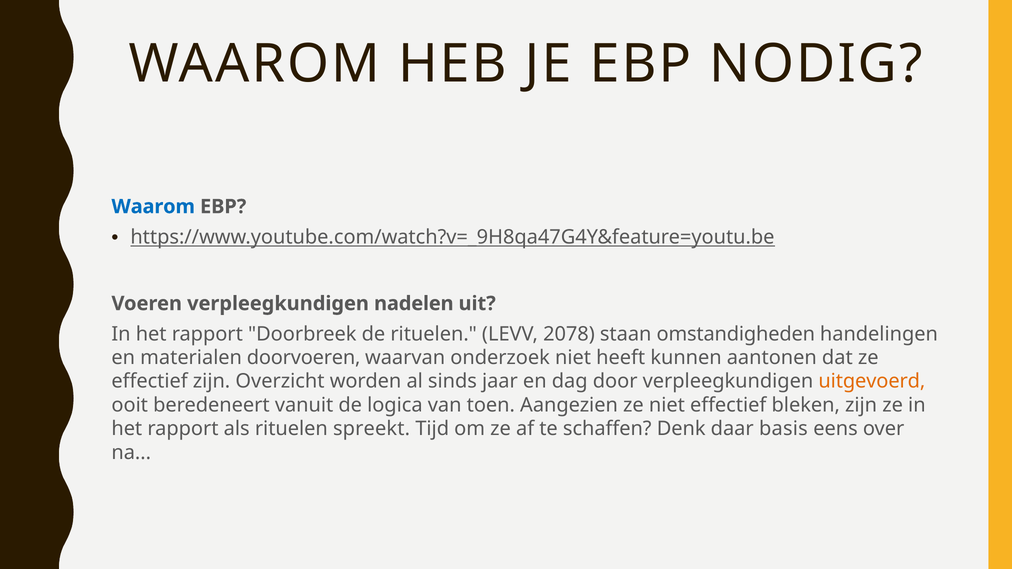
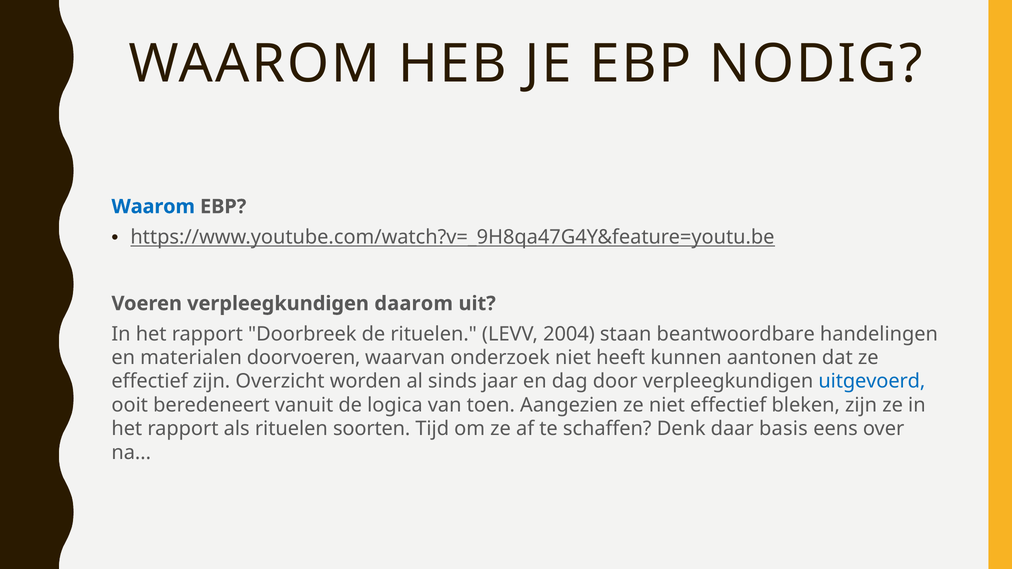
nadelen: nadelen -> daarom (414, 304)
2078: 2078 -> 2004 (569, 334)
omstandigheden: omstandigheden -> beantwoordbare (736, 334)
uitgevoerd colour: orange -> blue (872, 382)
spreekt: spreekt -> soorten (372, 429)
